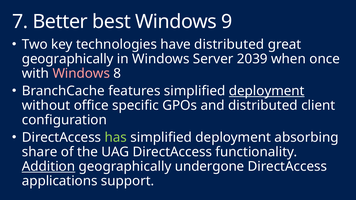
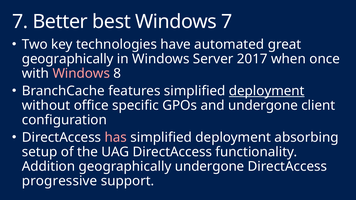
Windows 9: 9 -> 7 (227, 22)
have distributed: distributed -> automated (229, 45)
2039: 2039 -> 2017 (252, 59)
and distributed: distributed -> undergone (263, 106)
has colour: light green -> pink (116, 137)
share: share -> setup (40, 152)
Addition underline: present -> none (49, 167)
applications: applications -> progressive (60, 181)
